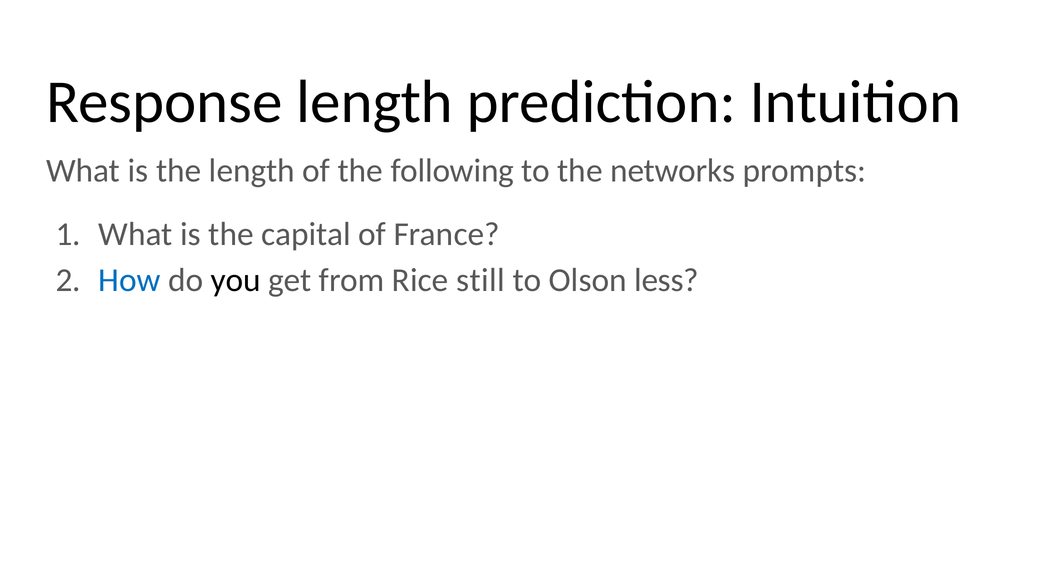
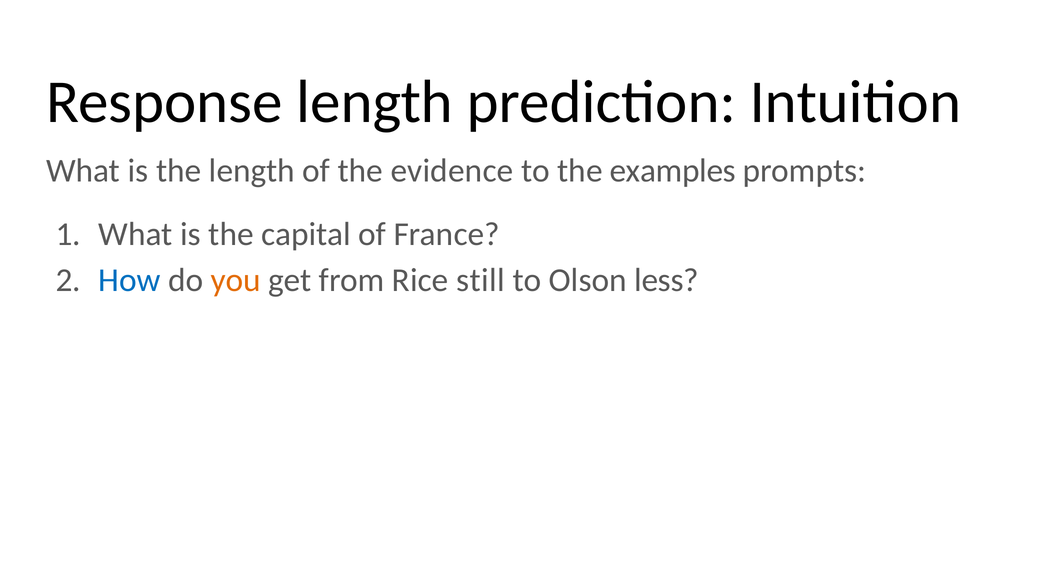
following: following -> evidence (452, 171)
networks: networks -> examples (673, 171)
you colour: black -> orange (236, 281)
